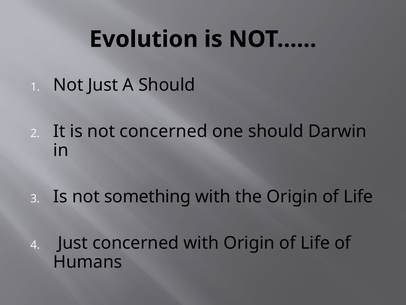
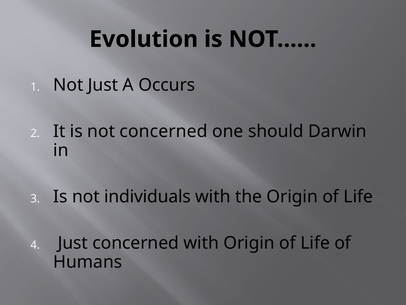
A Should: Should -> Occurs (167, 85)
something: something -> individuals (148, 196)
